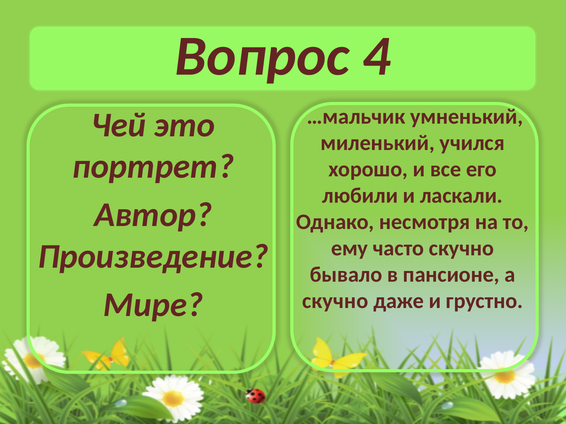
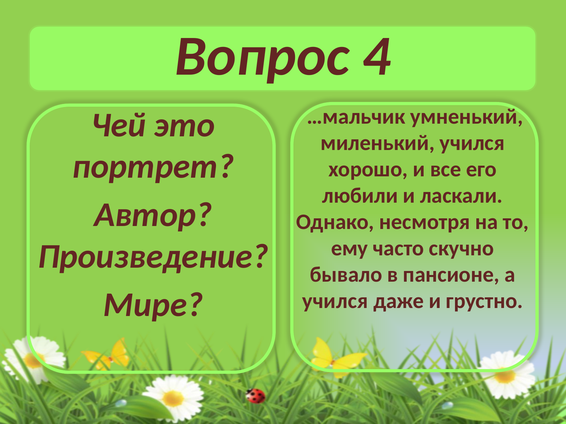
скучно: скучно -> учился (335, 301)
